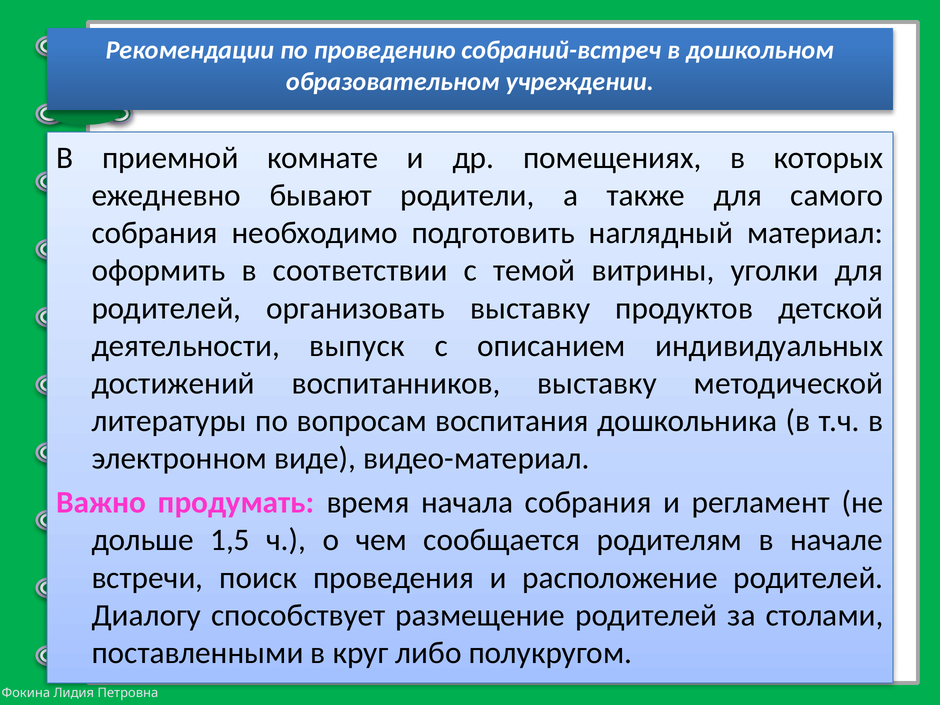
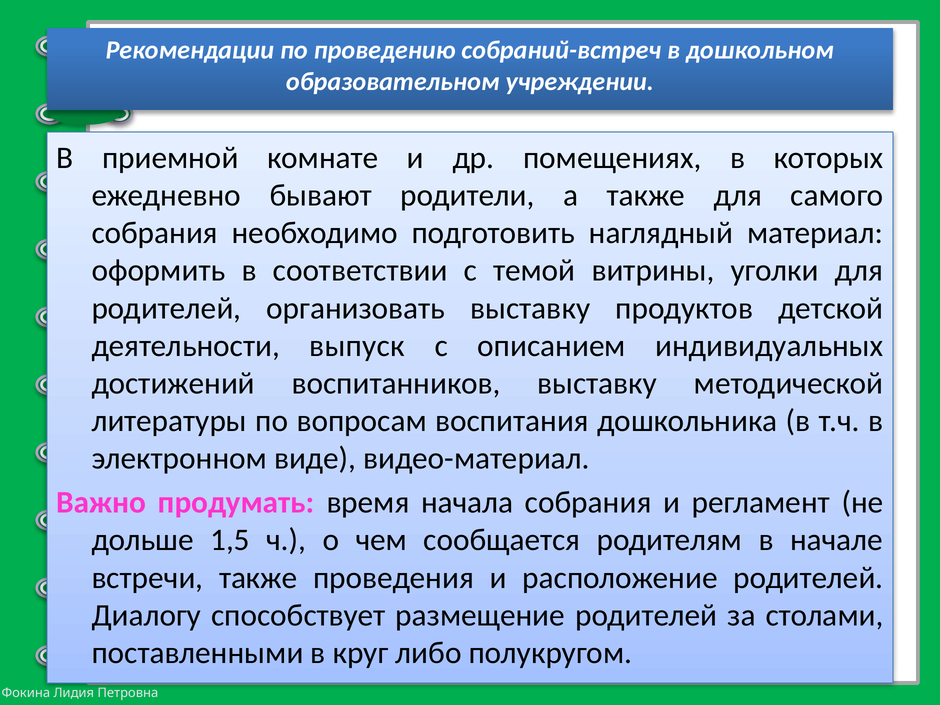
встречи поиск: поиск -> также (258, 578)
